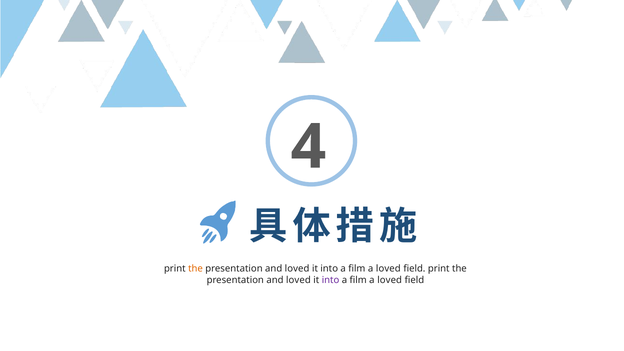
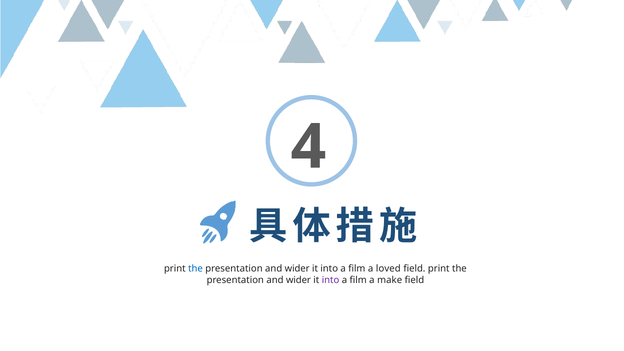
the colour: orange -> blue (195, 269)
loved: loved -> wider (297, 269)
loved: loved -> wider (298, 280)
loved: loved -> make (390, 280)
